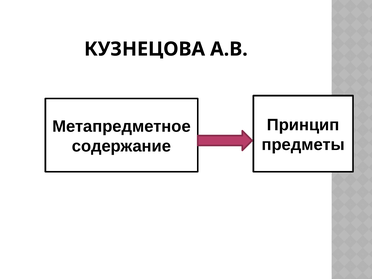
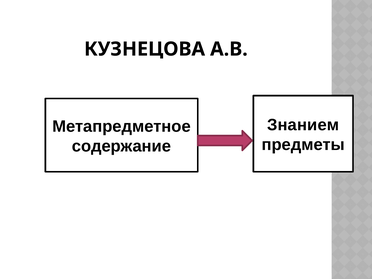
Принцип: Принцип -> Знанием (303, 125)
